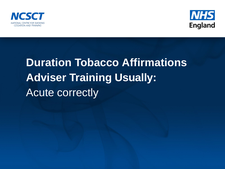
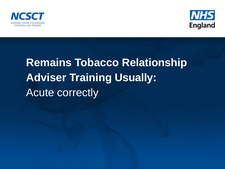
Duration: Duration -> Remains (49, 62)
Affirmations: Affirmations -> Relationship (155, 62)
